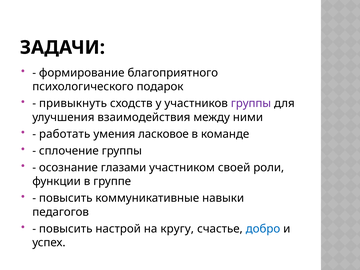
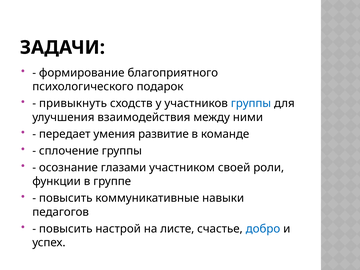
группы colour: purple -> blue (251, 103)
работать: работать -> передает (65, 134)
ласковое: ласковое -> развитие (163, 134)
кругу: кругу -> листе (177, 229)
